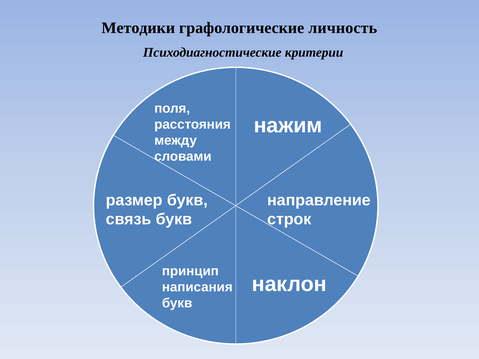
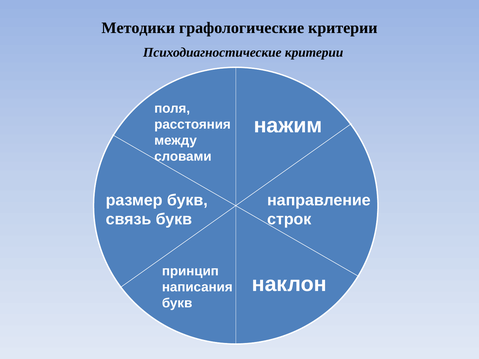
графологические личность: личность -> критерии (343, 28)
